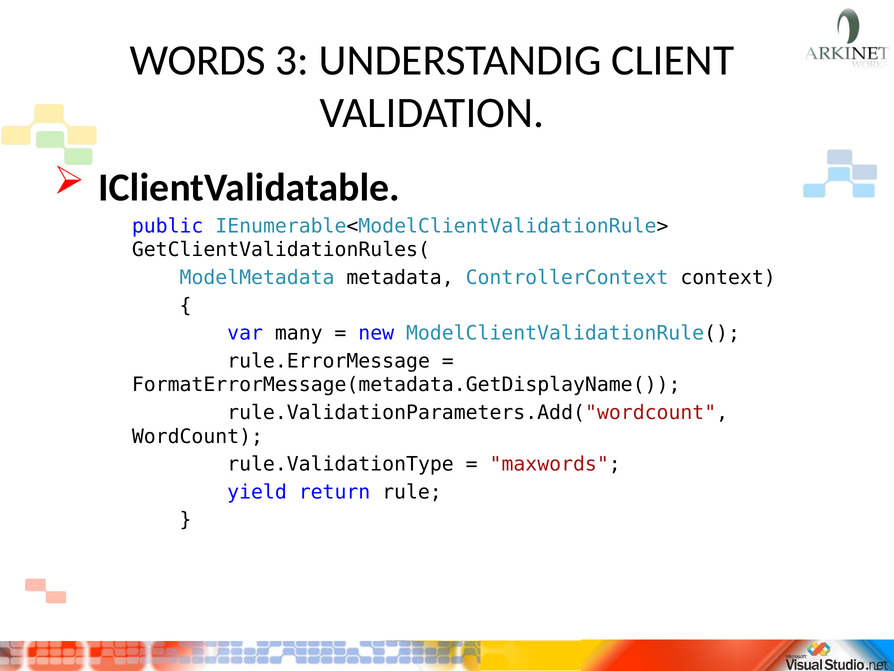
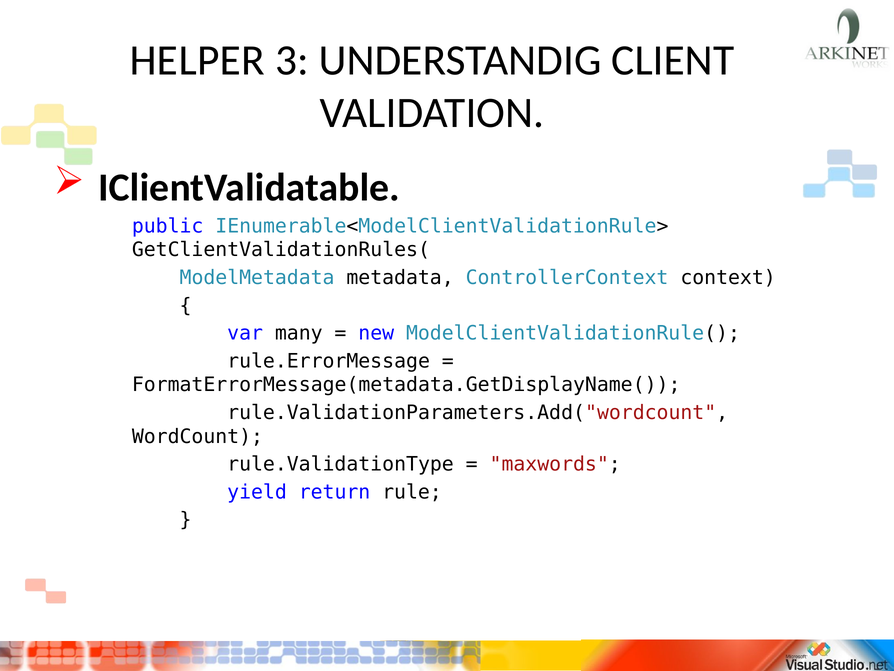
WORDS: WORDS -> HELPER (197, 60)
